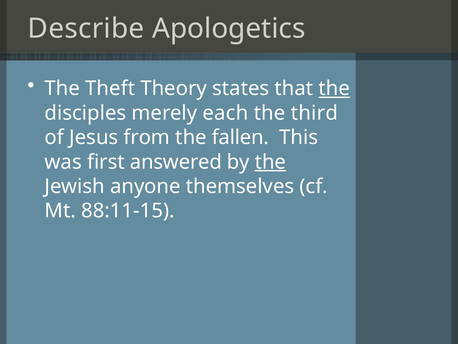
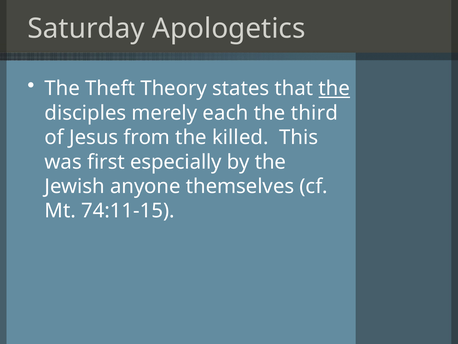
Describe: Describe -> Saturday (86, 29)
fallen: fallen -> killed (240, 137)
answered: answered -> especially (176, 162)
the underline: present -> none (270, 162)
88:11-15: 88:11-15 -> 74:11-15 (128, 211)
